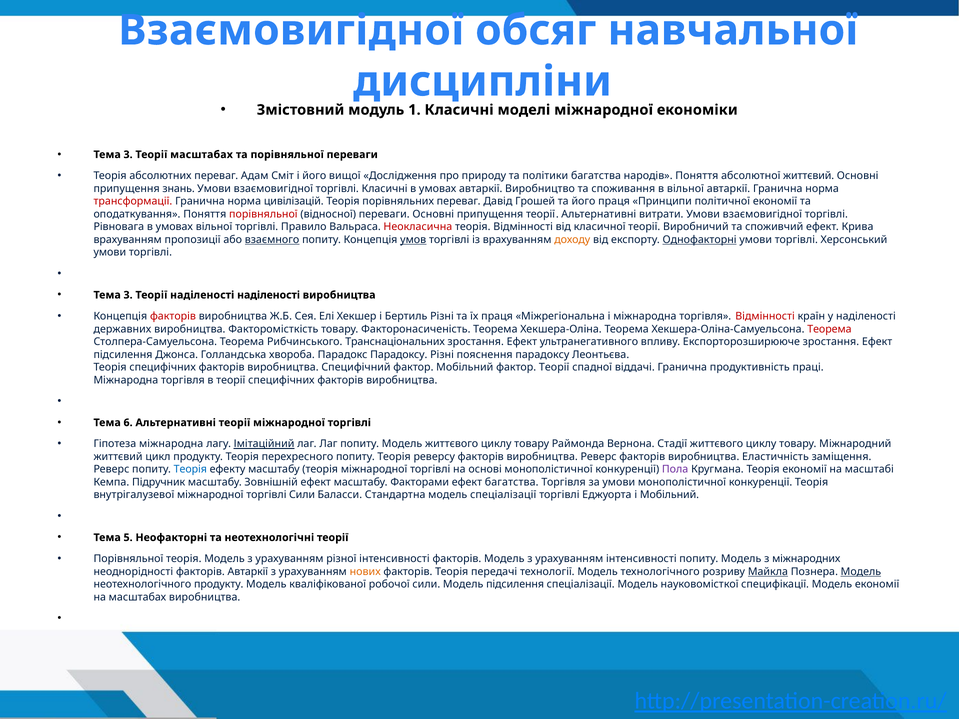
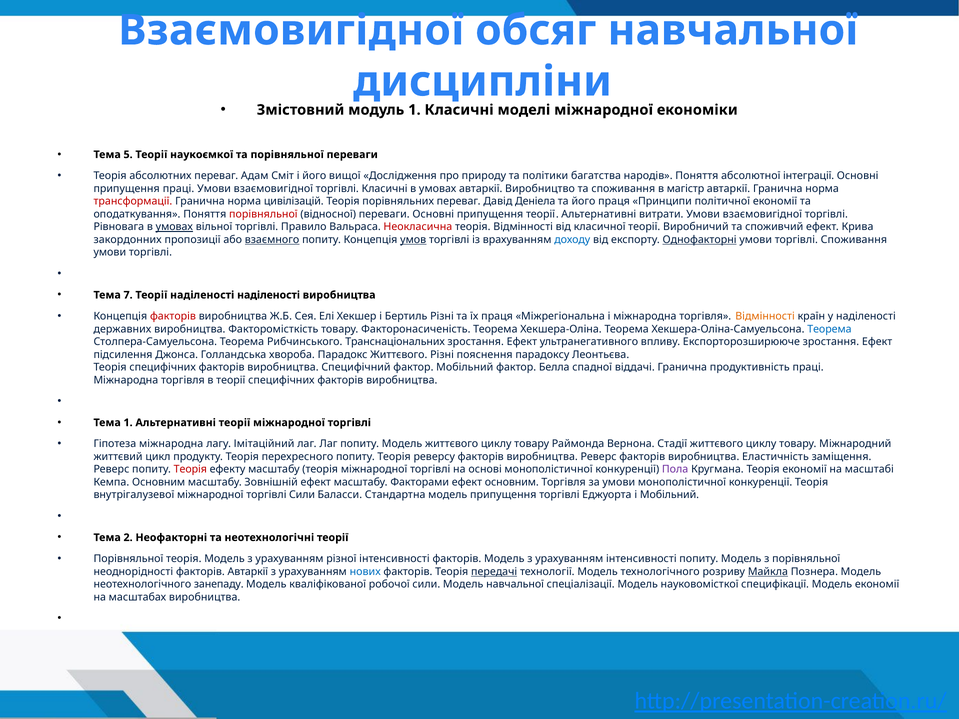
3: 3 -> 5 (128, 155)
Теорії масштабах: масштабах -> наукоємкої (202, 155)
абсолютної життєвий: життєвий -> інтеграції (809, 176)
припущення знань: знань -> праці (179, 189)
в вільної: вільної -> магістр (686, 189)
Грошей: Грошей -> Деніела (535, 201)
умовах underline: none -> present (174, 227)
врахуванням: врахуванням -> закордонних (128, 240)
доходу colour: orange -> blue (572, 240)
торгівлі Херсонський: Херсонський -> Споживання (854, 240)
3: 3 -> 7 (128, 295)
Відмінності colour: red -> orange (765, 316)
Теорема colour: red -> blue (829, 329)
Парадокс Парадоксу: Парадоксу -> Життєвого (399, 355)
фактор Теорії: Теорії -> Белла (554, 367)
Тема 6: 6 -> 1 (128, 423)
Імітаційний underline: present -> none (264, 444)
Теорія colour: blue -> red (190, 470)
Кемпа Підручник: Підручник -> Основним (159, 482)
ефект багатства: багатства -> основним (512, 482)
модель спеціалізації: спеціалізації -> припущення (503, 495)
5: 5 -> 2 (128, 538)
з міжнародних: міжнародних -> порівняльної (806, 559)
нових colour: orange -> blue (365, 572)
передачі underline: none -> present (494, 572)
Модель underline: present -> none (861, 572)
неотехнологічного продукту: продукту -> занепаду (219, 585)
Модель підсилення: підсилення -> навчальної (515, 585)
